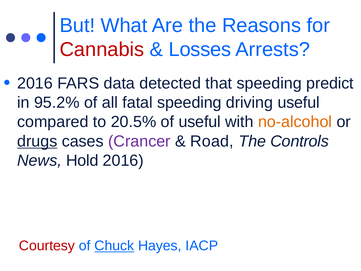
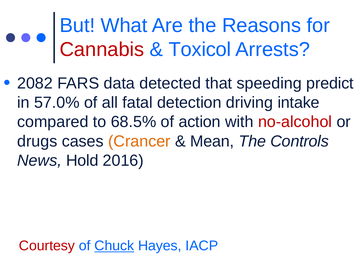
Losses: Losses -> Toxicol (200, 50)
2016: 2016 -> 2082 (35, 83)
95.2%: 95.2% -> 57.0% (57, 103)
fatal speeding: speeding -> detection (189, 103)
driving useful: useful -> intake (299, 103)
20.5%: 20.5% -> 68.5% (134, 122)
of useful: useful -> action (200, 122)
no-alcohol colour: orange -> red (295, 122)
drugs underline: present -> none (37, 141)
Crancer colour: purple -> orange (139, 141)
Road: Road -> Mean (212, 141)
